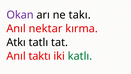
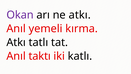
ne takı: takı -> atkı (80, 15)
nektar: nektar -> yemeli (46, 29)
katlı colour: green -> black (80, 56)
